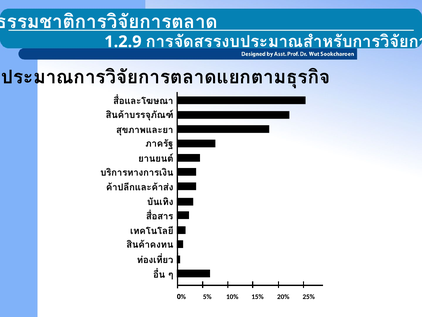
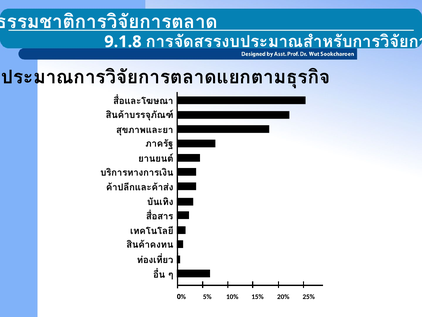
1.2.9: 1.2.9 -> 9.1.8 (123, 42)
